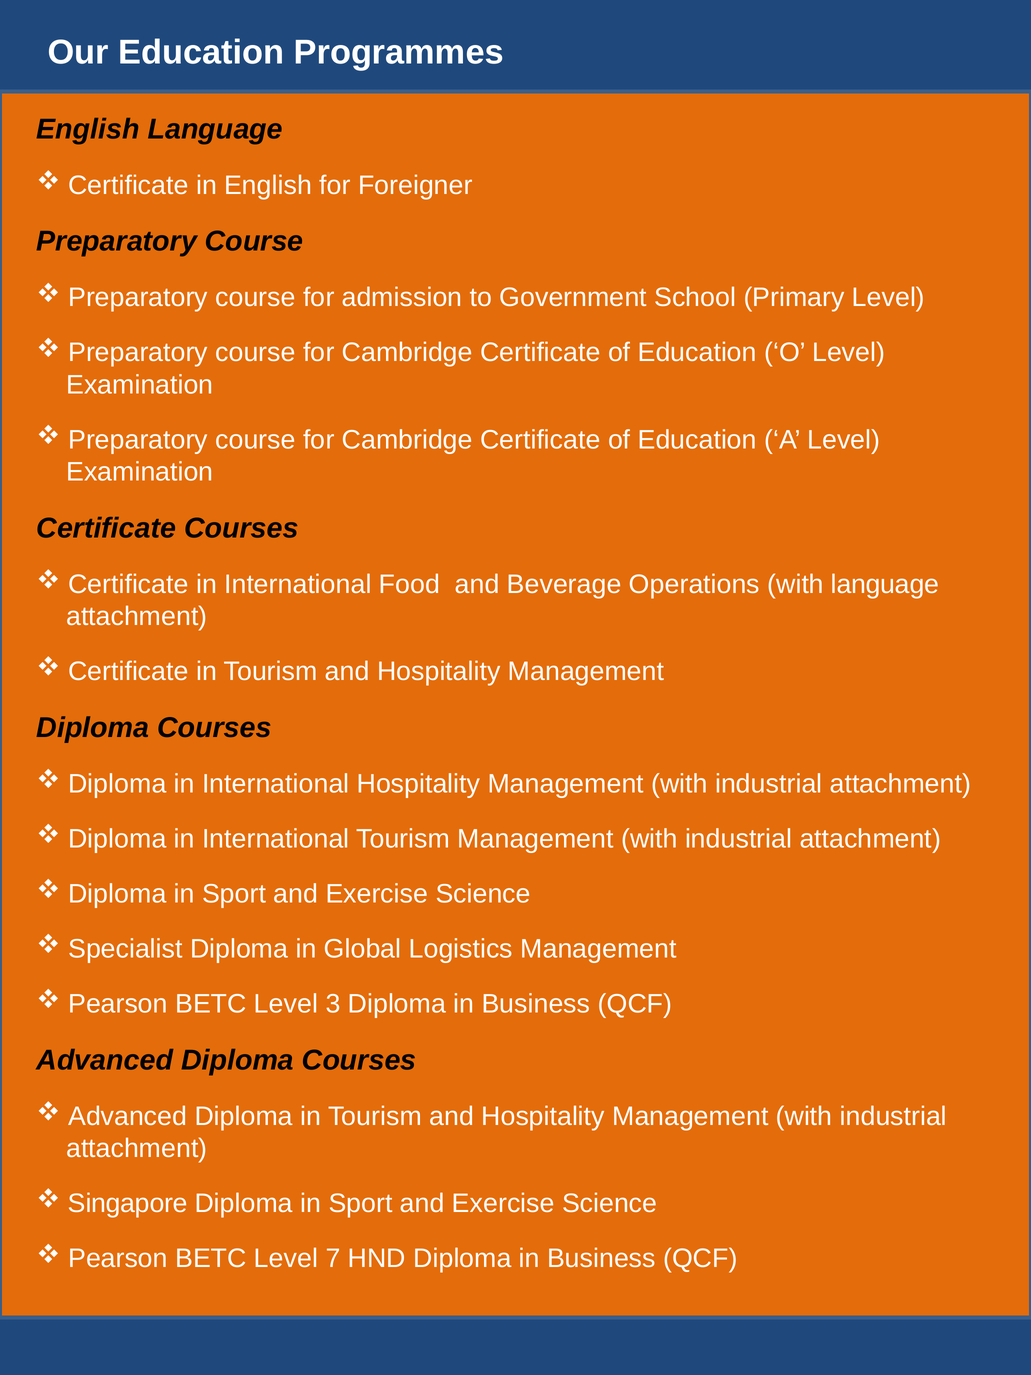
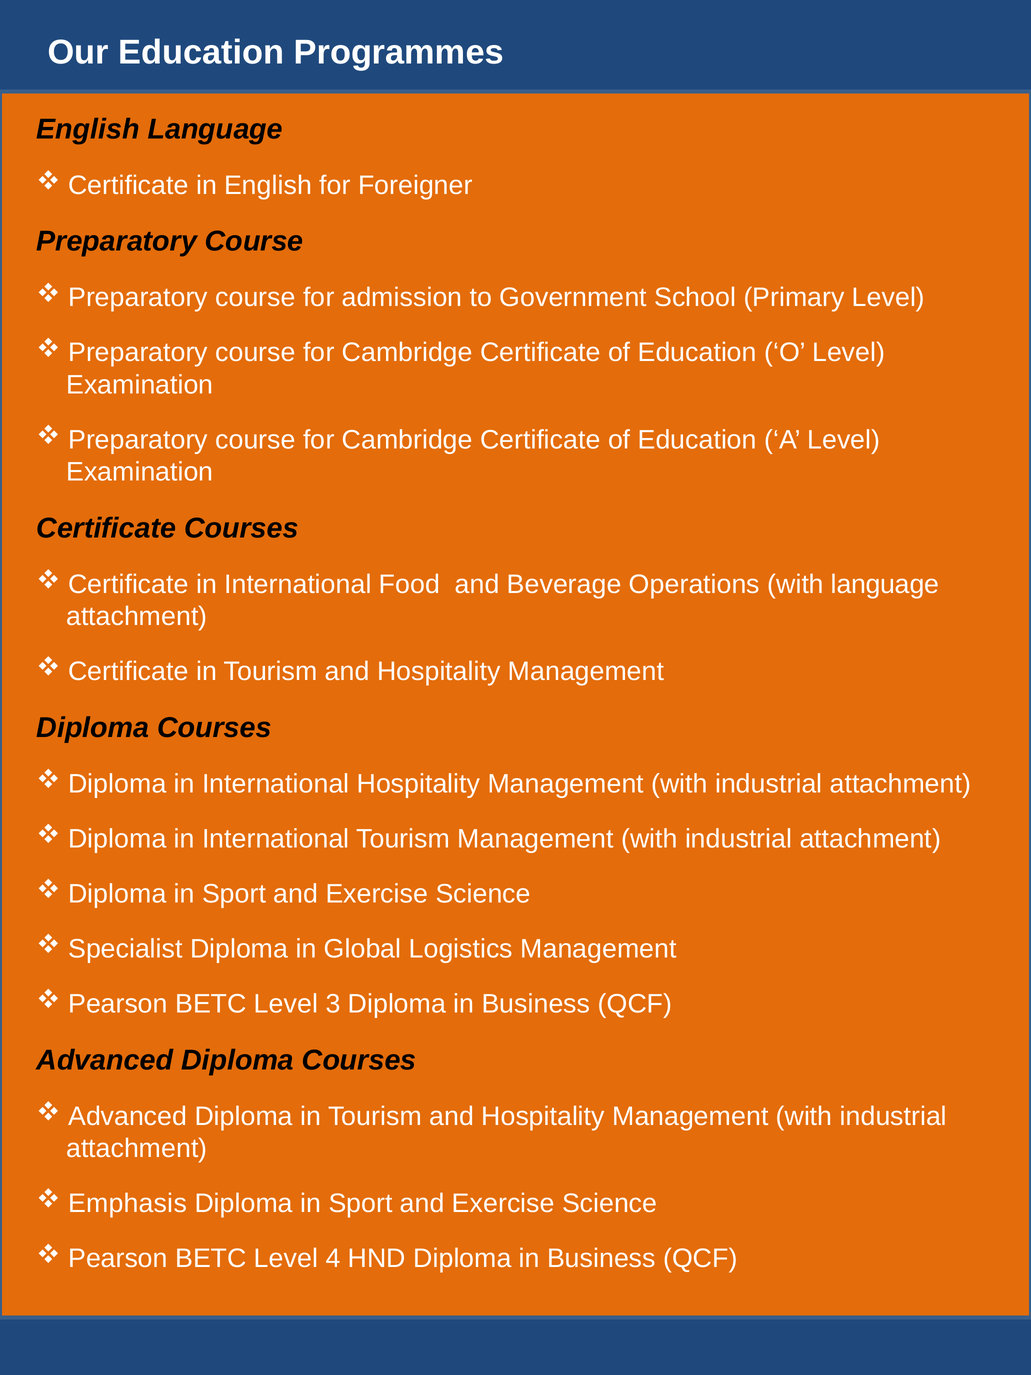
Singapore: Singapore -> Emphasis (128, 1203)
7: 7 -> 4 (333, 1258)
